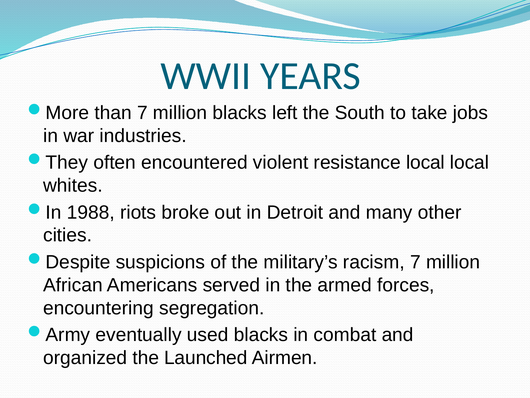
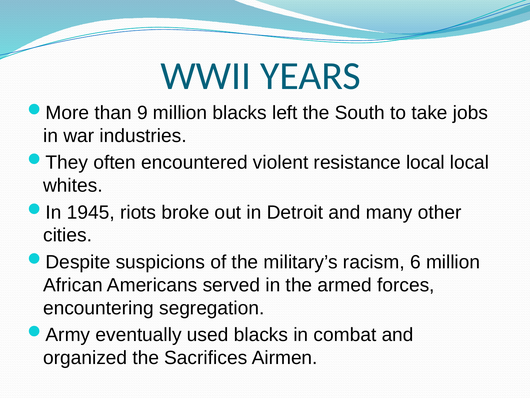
than 7: 7 -> 9 (142, 113)
1988: 1988 -> 1945 (91, 212)
racism 7: 7 -> 6 (415, 262)
Launched: Launched -> Sacrifices (206, 357)
